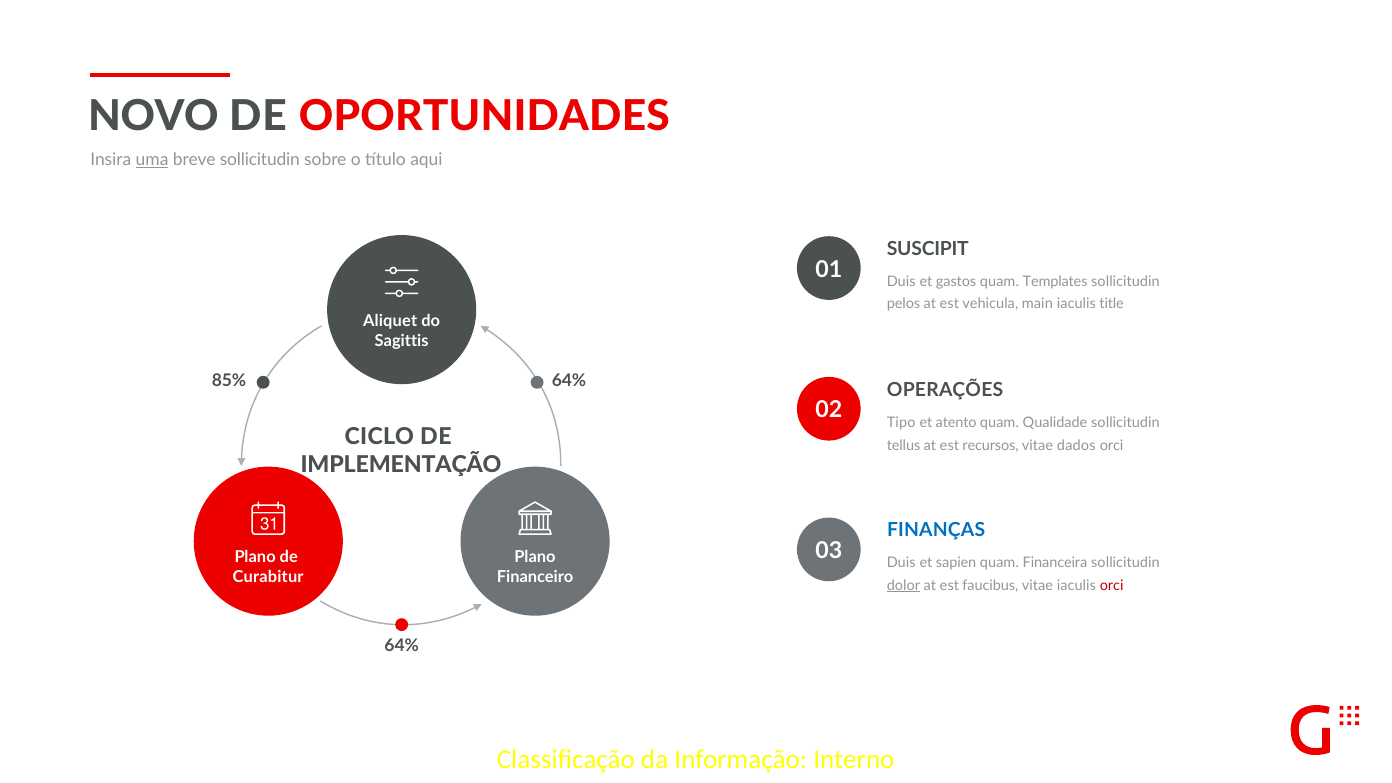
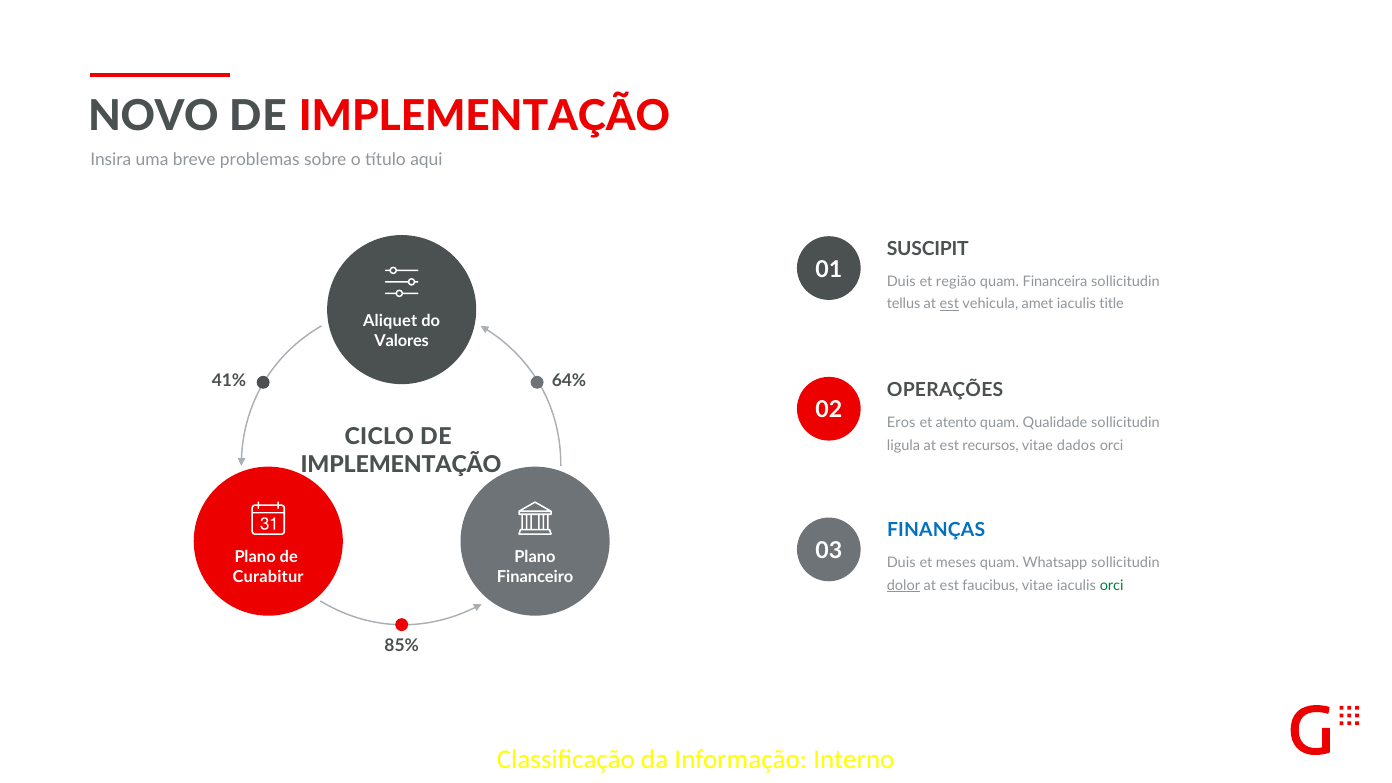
OPORTUNIDADES: OPORTUNIDADES -> IMPLEMENTAÇÃO (485, 116)
uma underline: present -> none (152, 160)
breve sollicitudin: sollicitudin -> problemas (260, 160)
gastos: gastos -> região (956, 281)
Templates: Templates -> Financeira (1055, 281)
pelos: pelos -> tellus (904, 304)
est underline: none -> present (949, 304)
main: main -> amet (1037, 304)
Sagittis: Sagittis -> Valores (402, 341)
85%: 85% -> 41% (229, 381)
Tipo: Tipo -> Eros (901, 423)
tellus: tellus -> ligula (903, 446)
sapien: sapien -> meses (956, 563)
Financeira: Financeira -> Whatsapp (1055, 563)
orci colour: red -> green (1112, 585)
64%: 64% -> 85% (402, 646)
